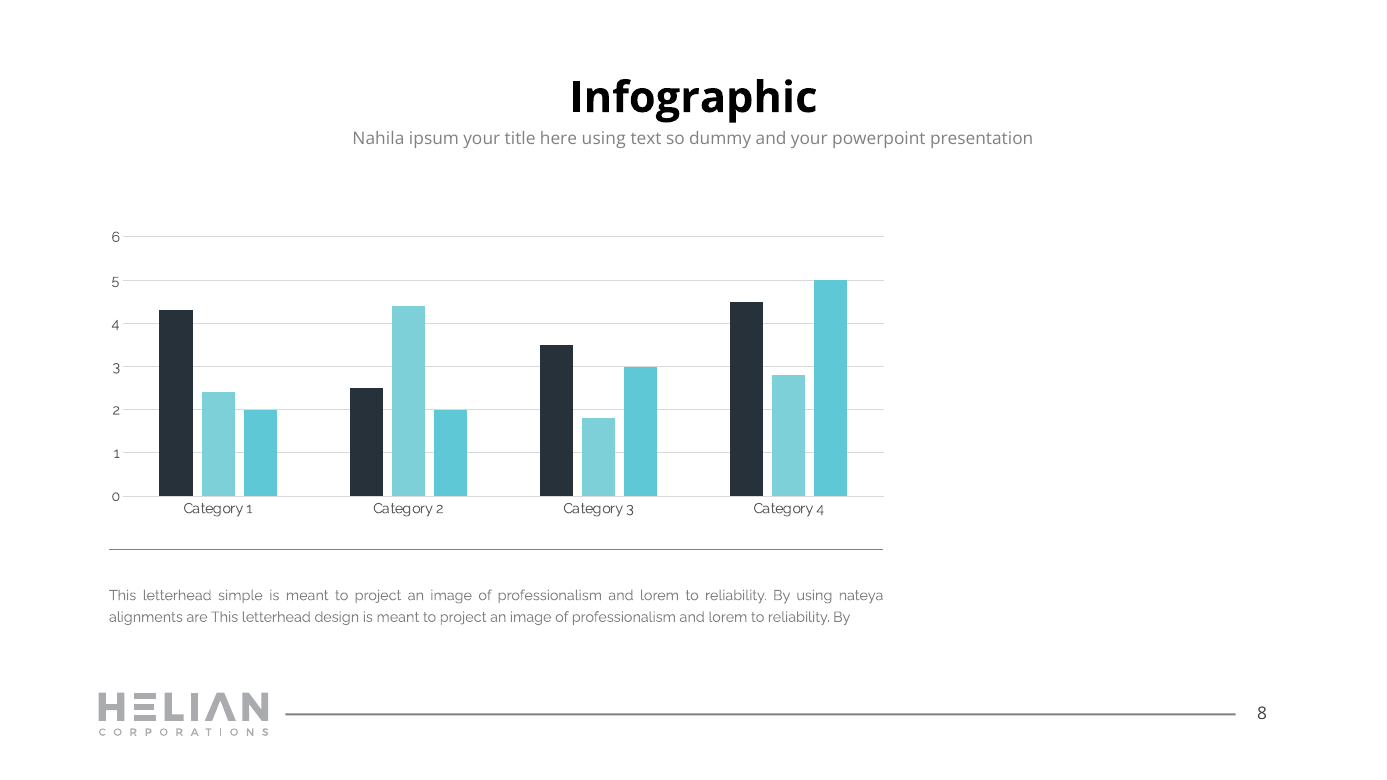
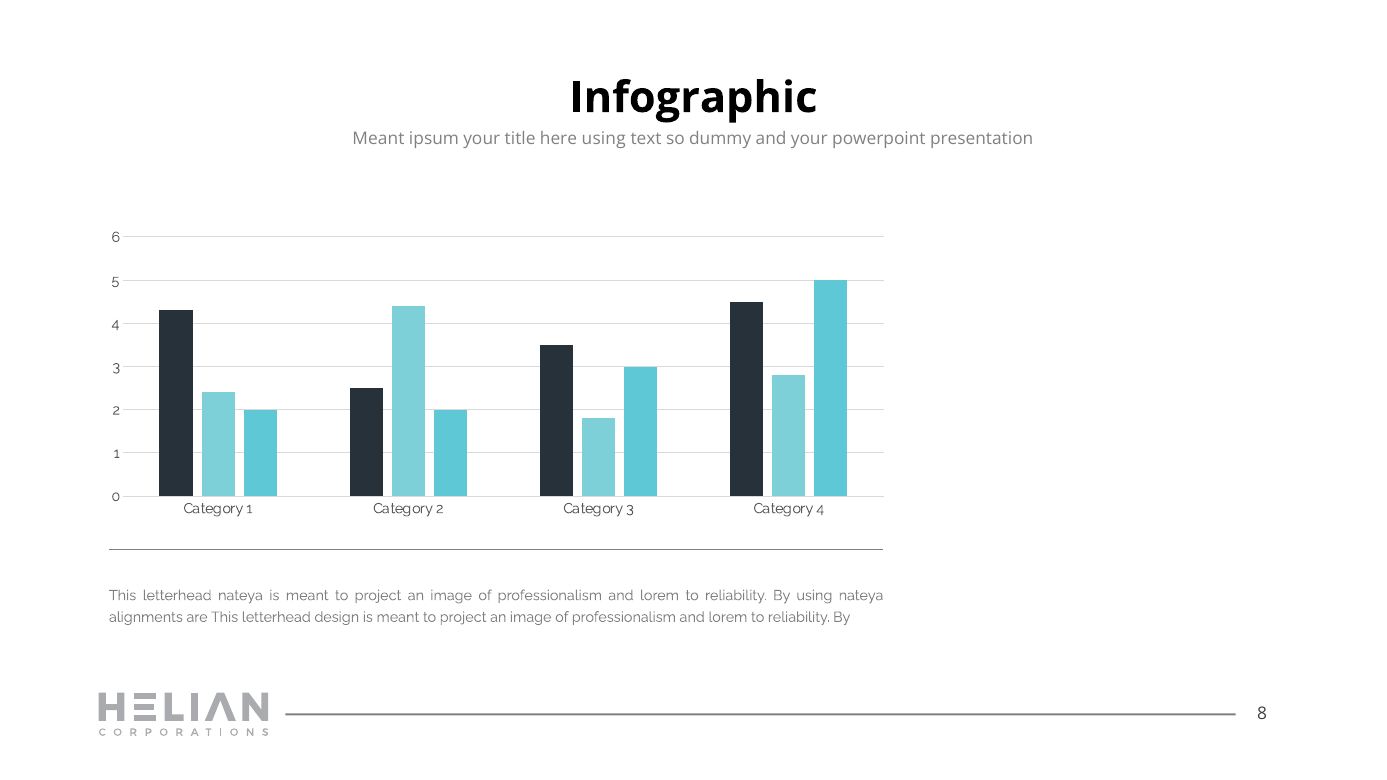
Nahila: Nahila -> Meant (378, 139)
letterhead simple: simple -> nateya (241, 596)
